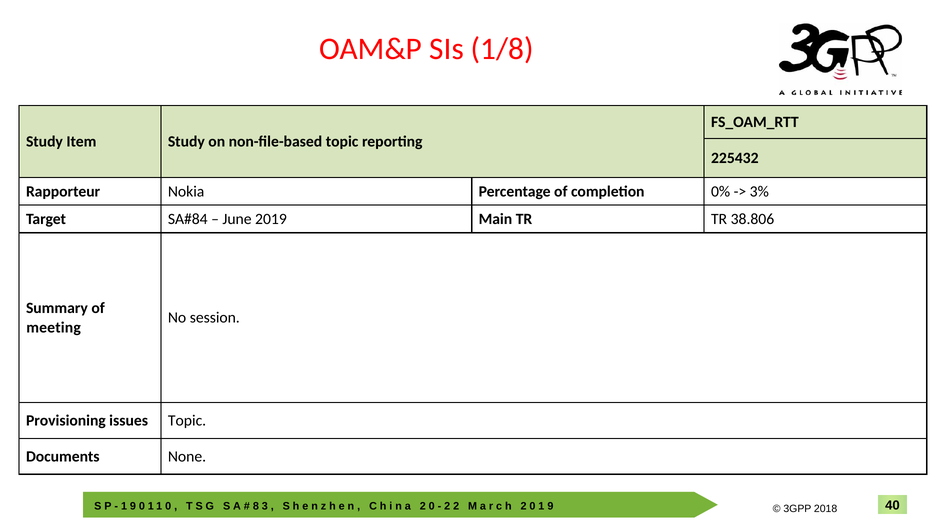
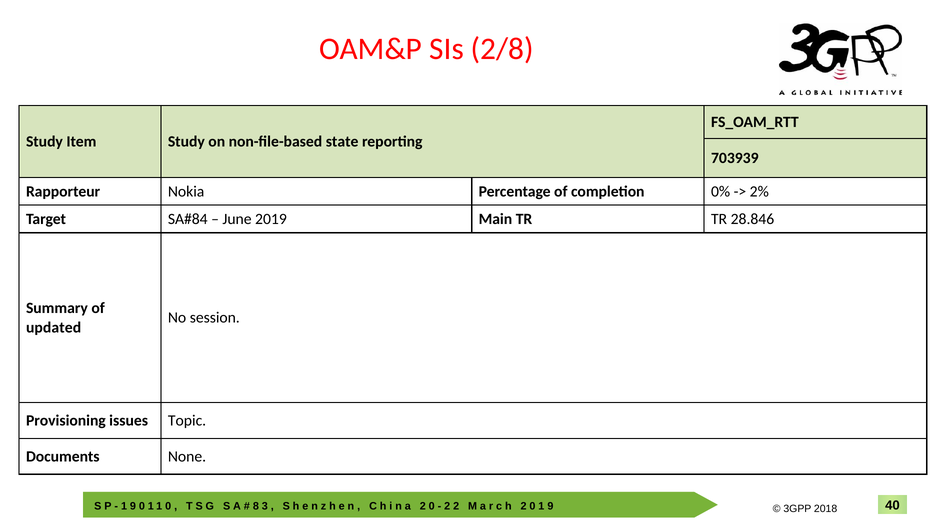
1/8: 1/8 -> 2/8 (502, 49)
non-file-based topic: topic -> state (342, 142)
225432: 225432 -> 703939 (735, 158)
3%: 3% -> 2% (759, 192)
38.806: 38.806 -> 28.846 (752, 219)
meeting: meeting -> updated (54, 328)
